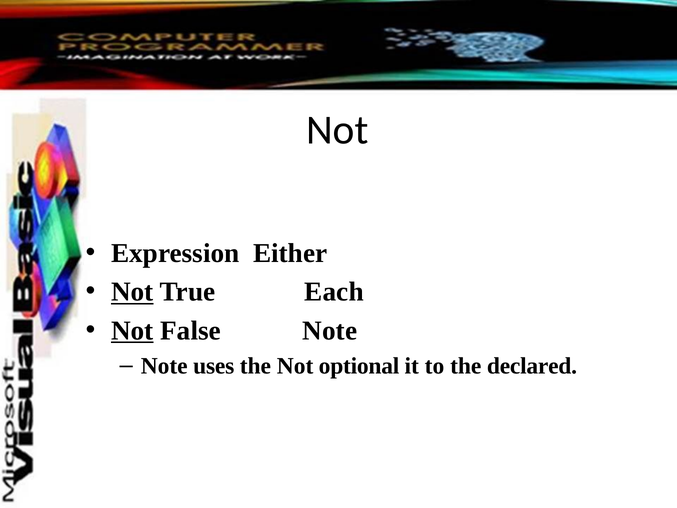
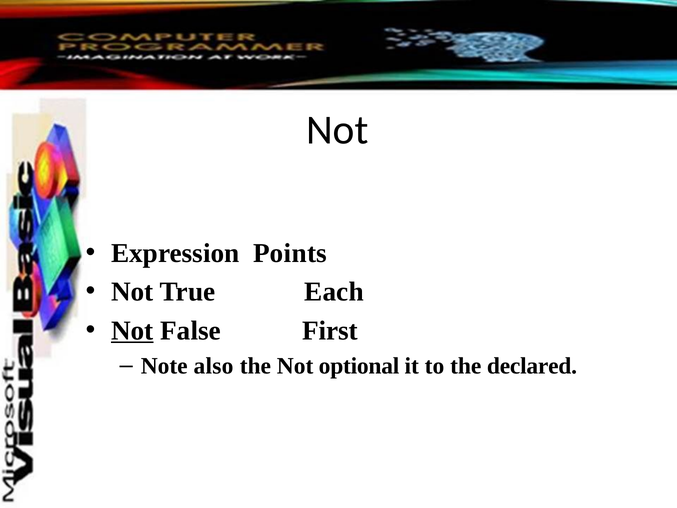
Either: Either -> Points (290, 253)
Not underline: present -> none (132, 292)
False Note: Note -> First (330, 330)
uses: uses -> also (214, 366)
